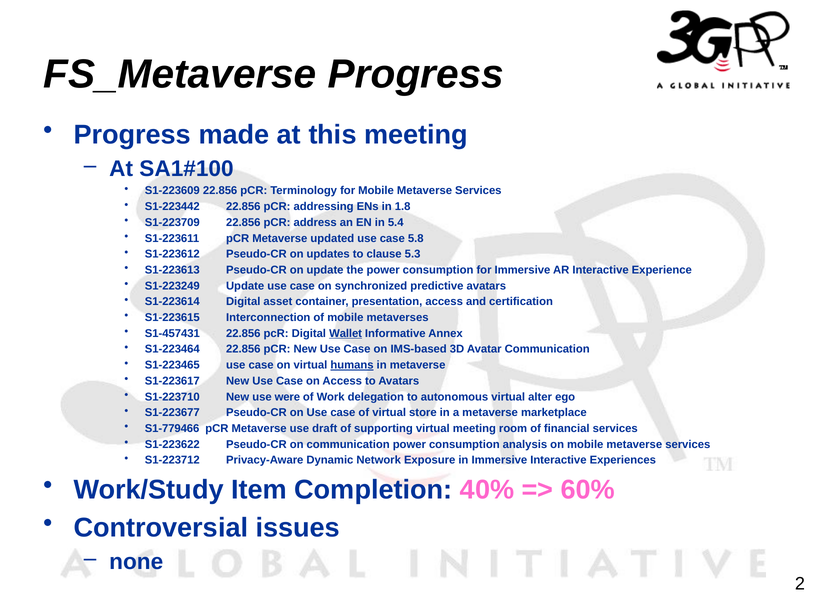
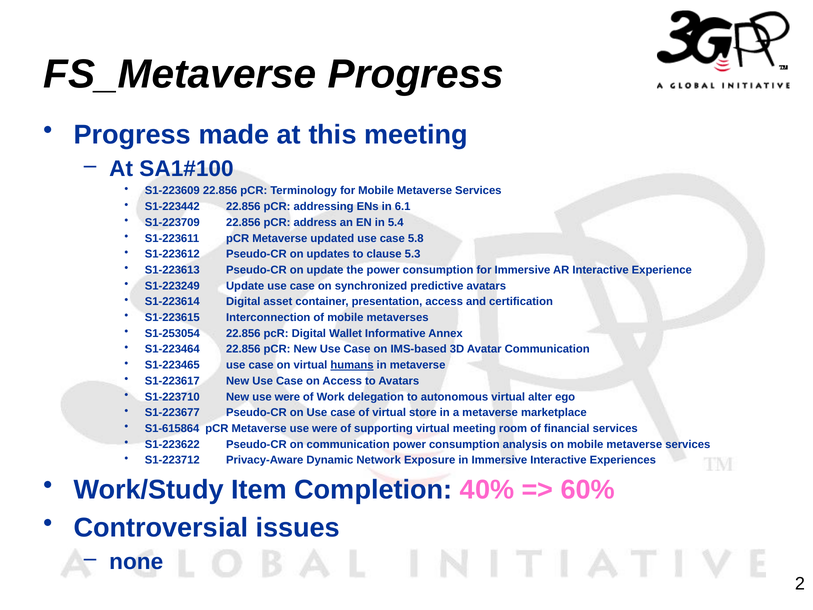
1.8: 1.8 -> 6.1 (403, 207)
S1-457431: S1-457431 -> S1-253054 (172, 333)
Wallet underline: present -> none (346, 333)
S1-779466: S1-779466 -> S1-615864 (172, 428)
Metaverse use draft: draft -> were (325, 428)
